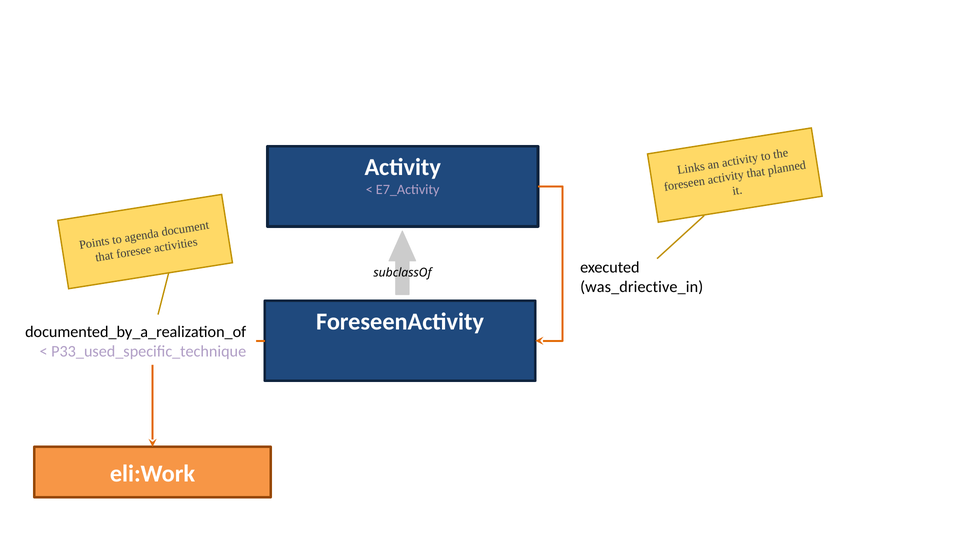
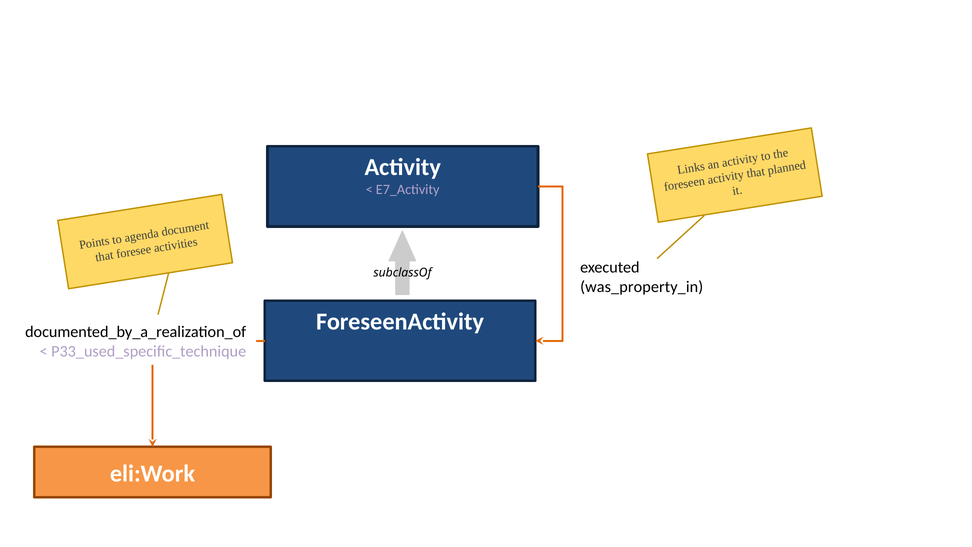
was_driective_in: was_driective_in -> was_property_in (642, 287)
